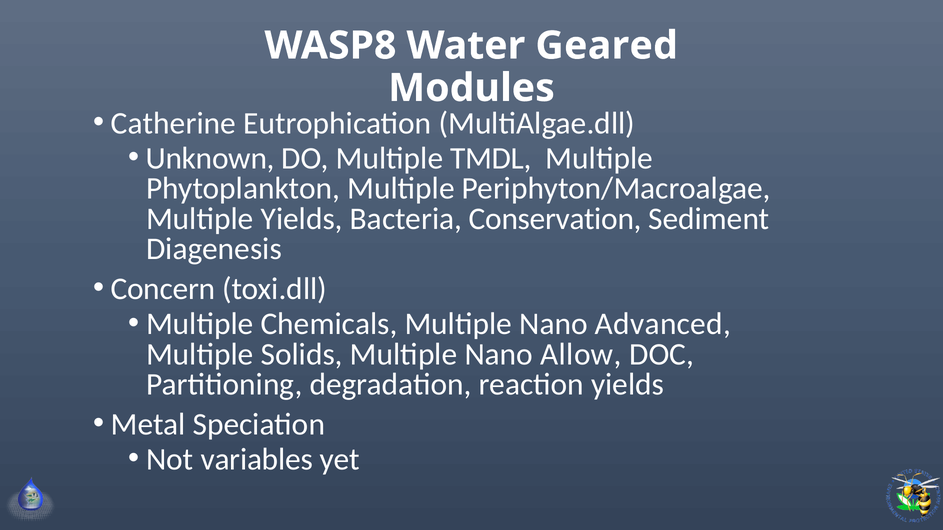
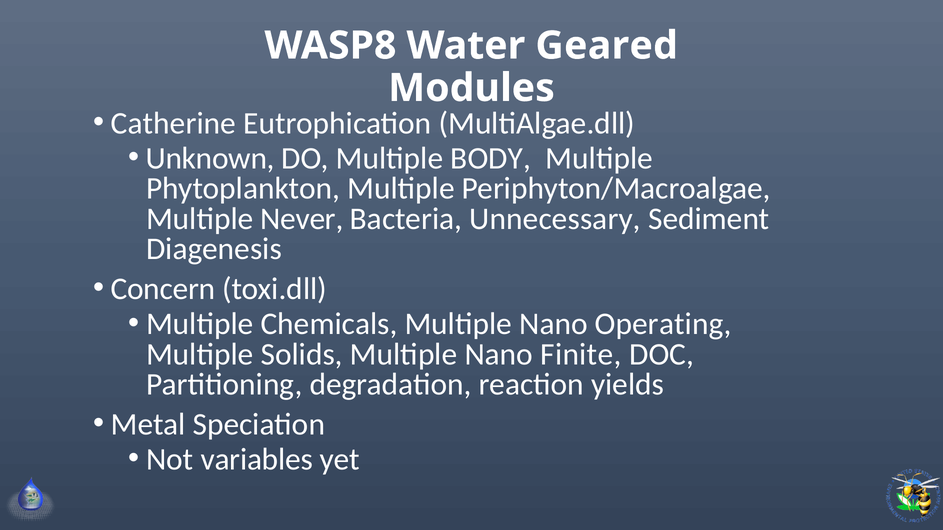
TMDL: TMDL -> BODY (491, 159)
Multiple Yields: Yields -> Never (302, 219)
Conservation: Conservation -> Unnecessary (555, 219)
Advanced: Advanced -> Operating (663, 324)
Allow: Allow -> Finite (581, 355)
